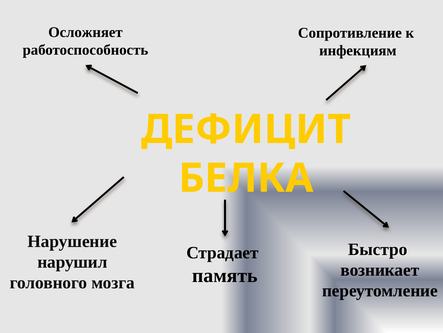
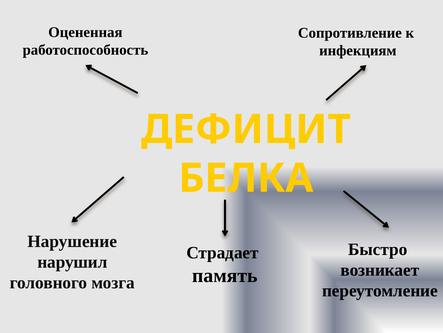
Осложняет: Осложняет -> Оцененная (85, 32)
